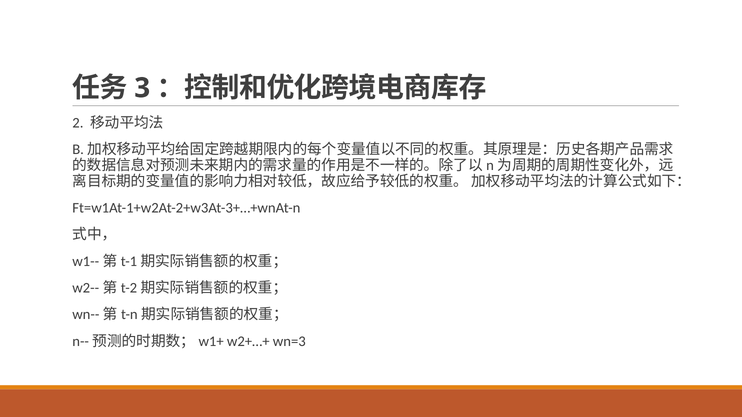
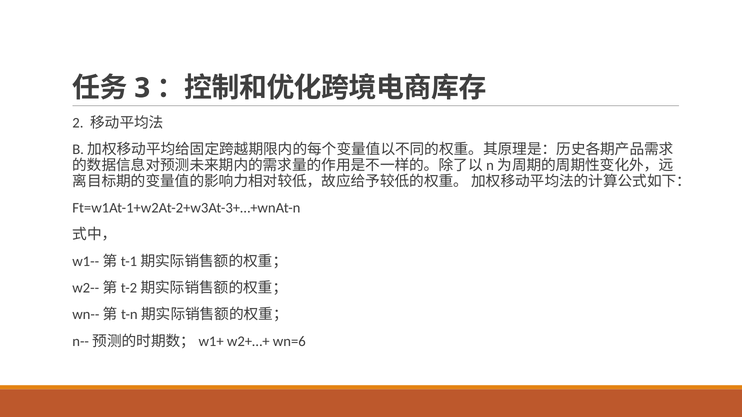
wn=3: wn=3 -> wn=6 (289, 341)
